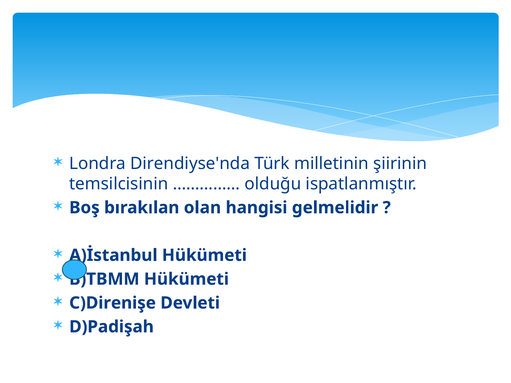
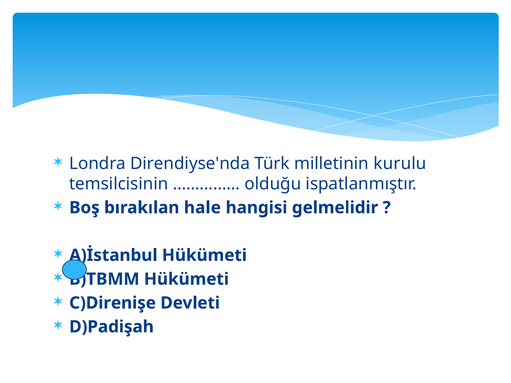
şiirinin: şiirinin -> kurulu (400, 163)
olan: olan -> hale (202, 208)
